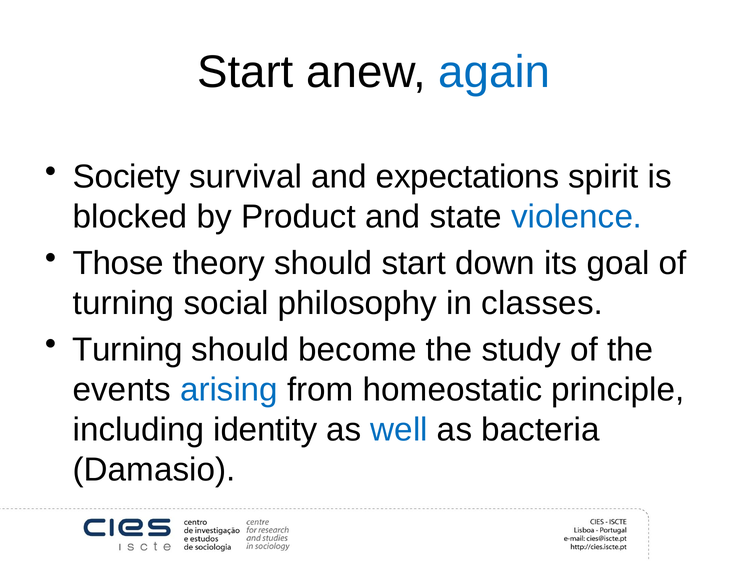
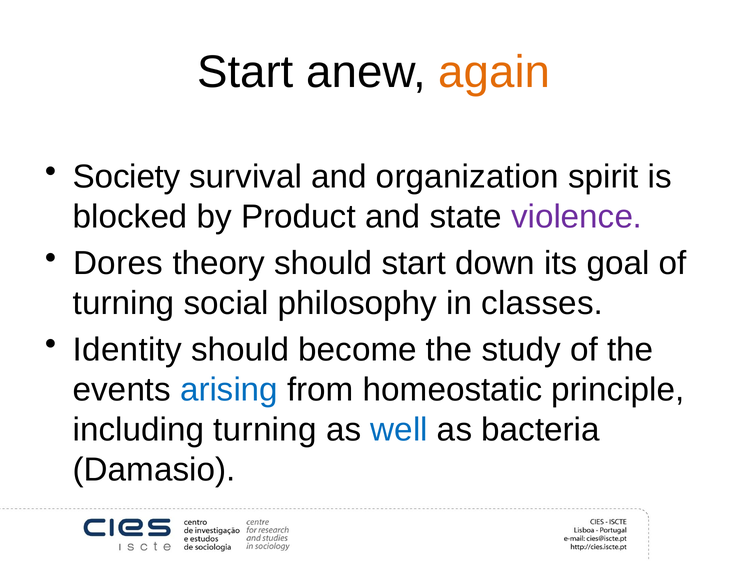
again colour: blue -> orange (494, 72)
expectations: expectations -> organization (467, 177)
violence colour: blue -> purple (577, 217)
Those: Those -> Dores (118, 263)
Turning: Turning -> Identity (127, 350)
including identity: identity -> turning (265, 430)
